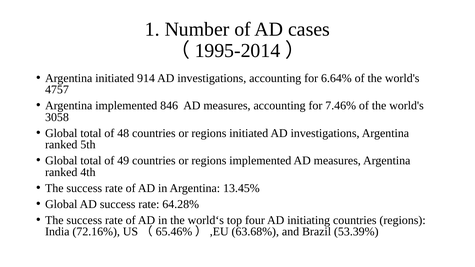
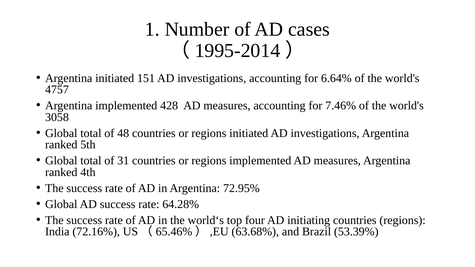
914: 914 -> 151 (146, 78)
846: 846 -> 428 (169, 106)
49: 49 -> 31 (123, 161)
13.45%: 13.45% -> 72.95% (241, 188)
